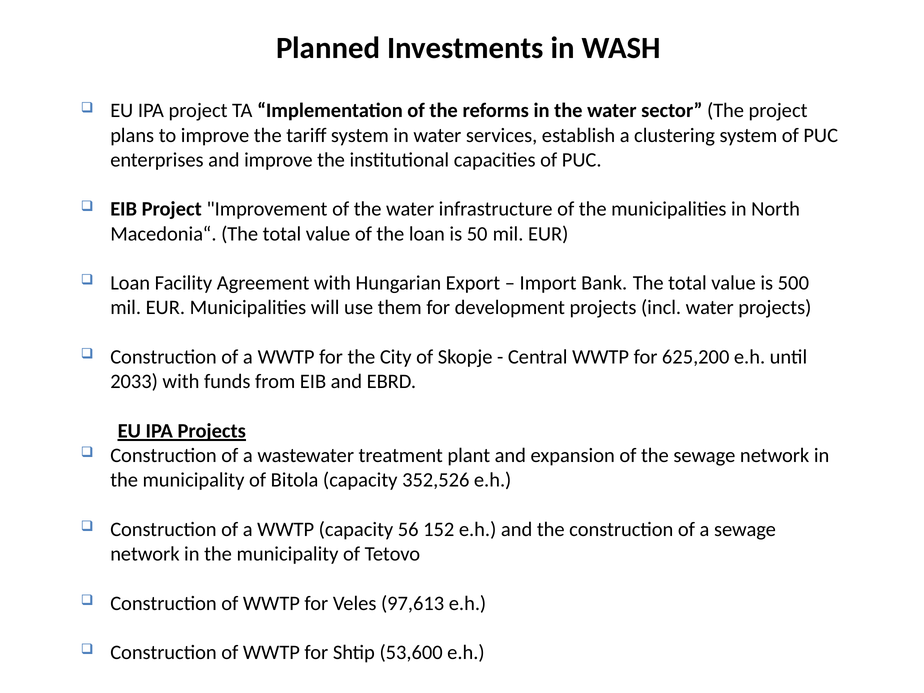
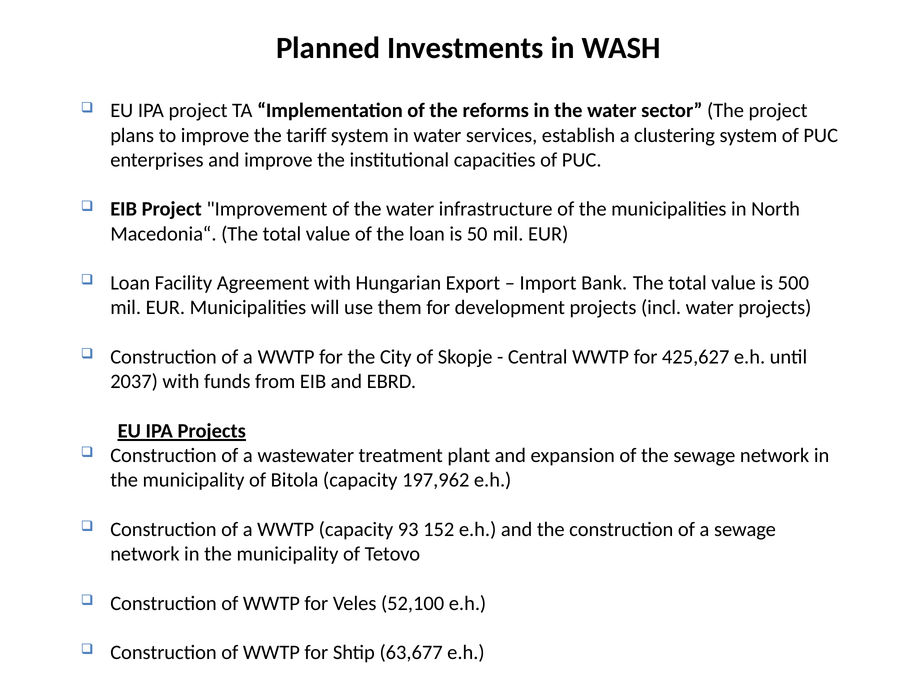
625,200: 625,200 -> 425,627 (696, 357)
2033: 2033 -> 2037 (134, 382)
352,526: 352,526 -> 197,962 (436, 480)
56: 56 -> 93 (408, 529)
97,613: 97,613 -> 52,100 (413, 603)
53,600: 53,600 -> 63,677 (411, 653)
